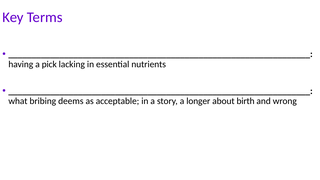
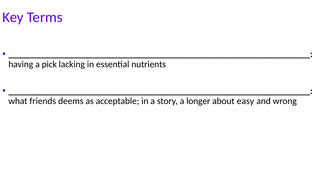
bribing: bribing -> friends (43, 101)
birth: birth -> easy (245, 101)
